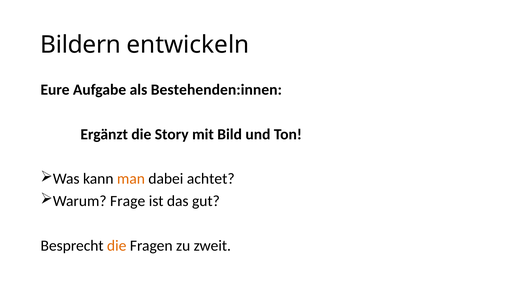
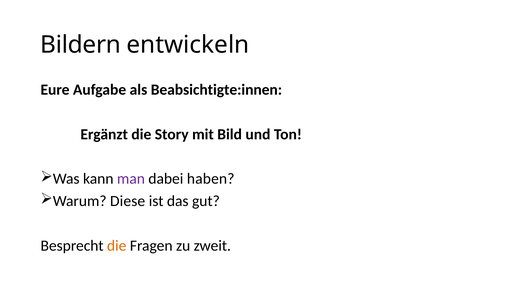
Bestehenden:innen: Bestehenden:innen -> Beabsichtigte:innen (216, 90)
man colour: orange -> purple (131, 179)
achtet: achtet -> haben (211, 179)
Frage: Frage -> Diese (128, 201)
